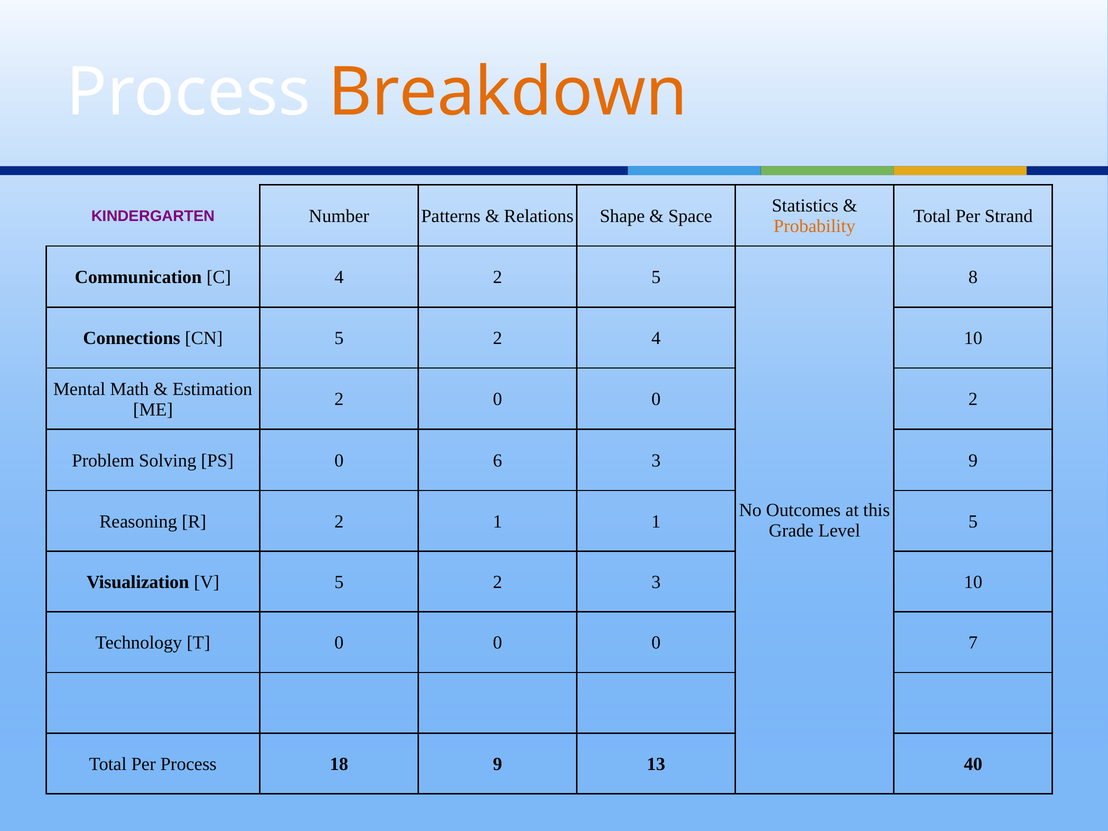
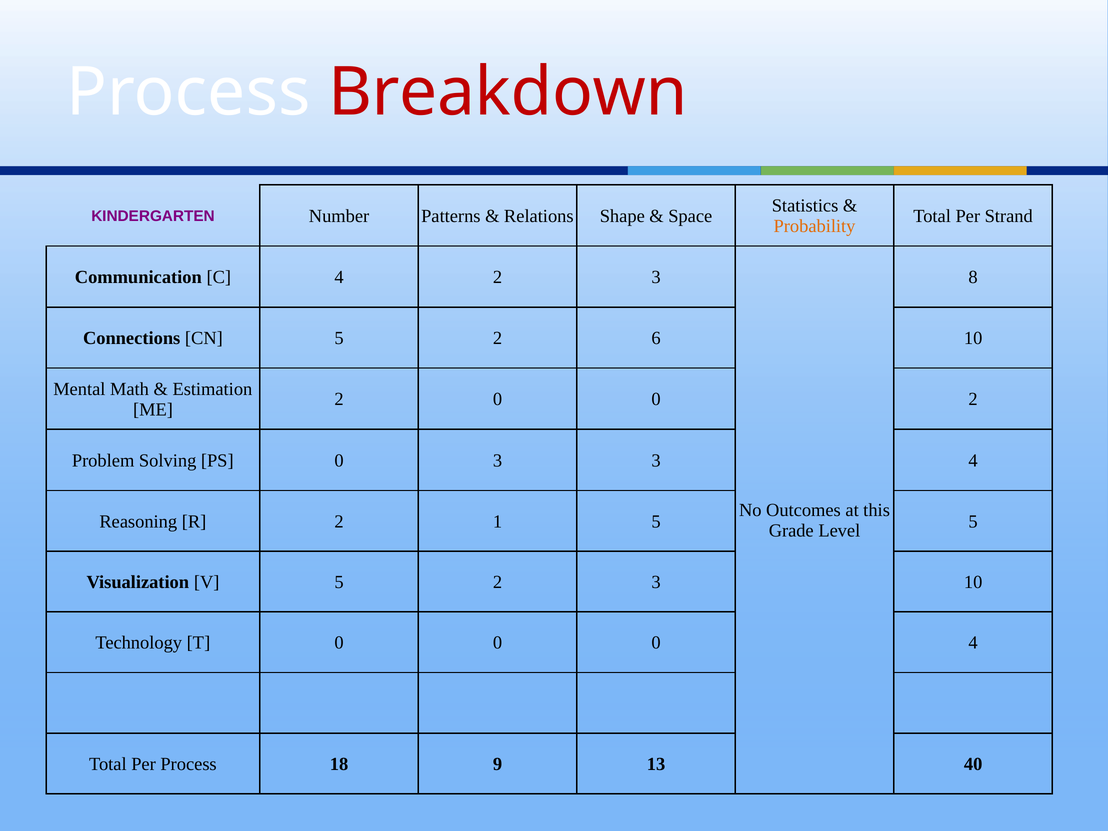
Breakdown colour: orange -> red (508, 92)
4 2 5: 5 -> 3 (656, 277)
2 4: 4 -> 6 (656, 338)
0 6: 6 -> 3 (498, 460)
3 9: 9 -> 4 (973, 460)
1 1: 1 -> 5 (656, 521)
0 7: 7 -> 4 (973, 643)
